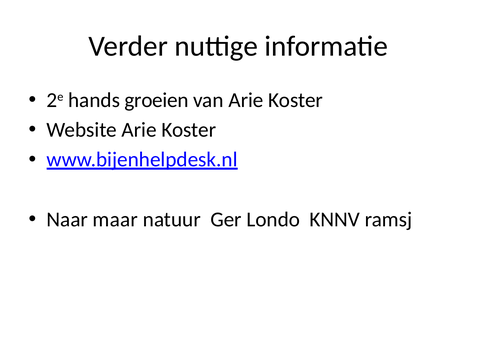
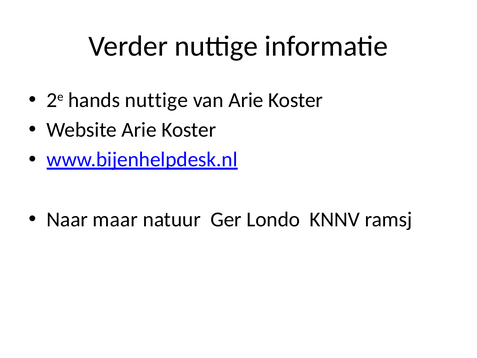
hands groeien: groeien -> nuttige (156, 100)
